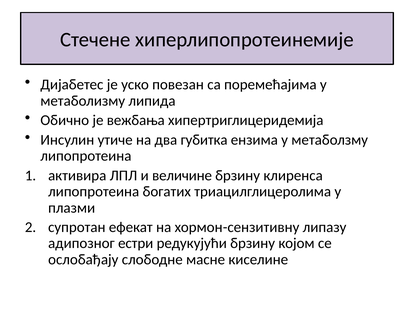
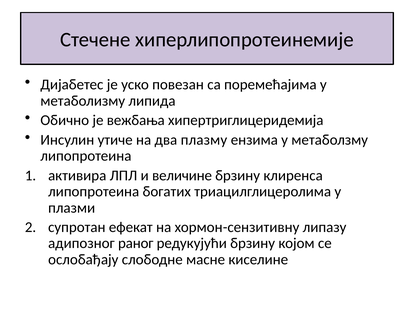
губитка: губитка -> плазму (204, 140)
естри: естри -> раног (136, 243)
